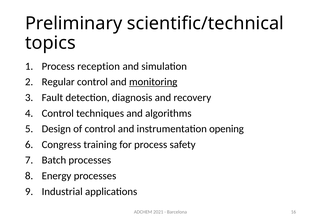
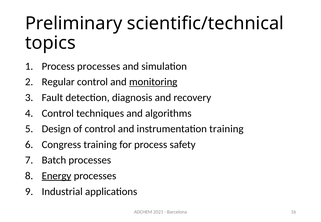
Process reception: reception -> processes (99, 66)
instrumentation opening: opening -> training (226, 129)
Energy underline: none -> present (57, 176)
